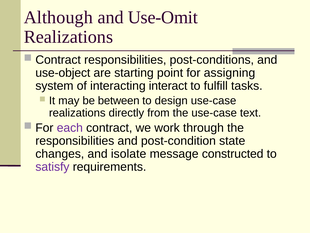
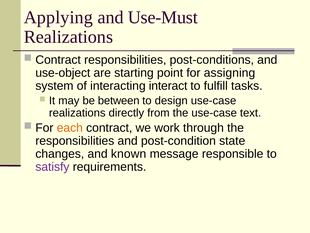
Although: Although -> Applying (58, 17)
Use-Omit: Use-Omit -> Use-Must (163, 17)
each colour: purple -> orange (70, 128)
isolate: isolate -> known (129, 154)
constructed: constructed -> responsible (233, 154)
